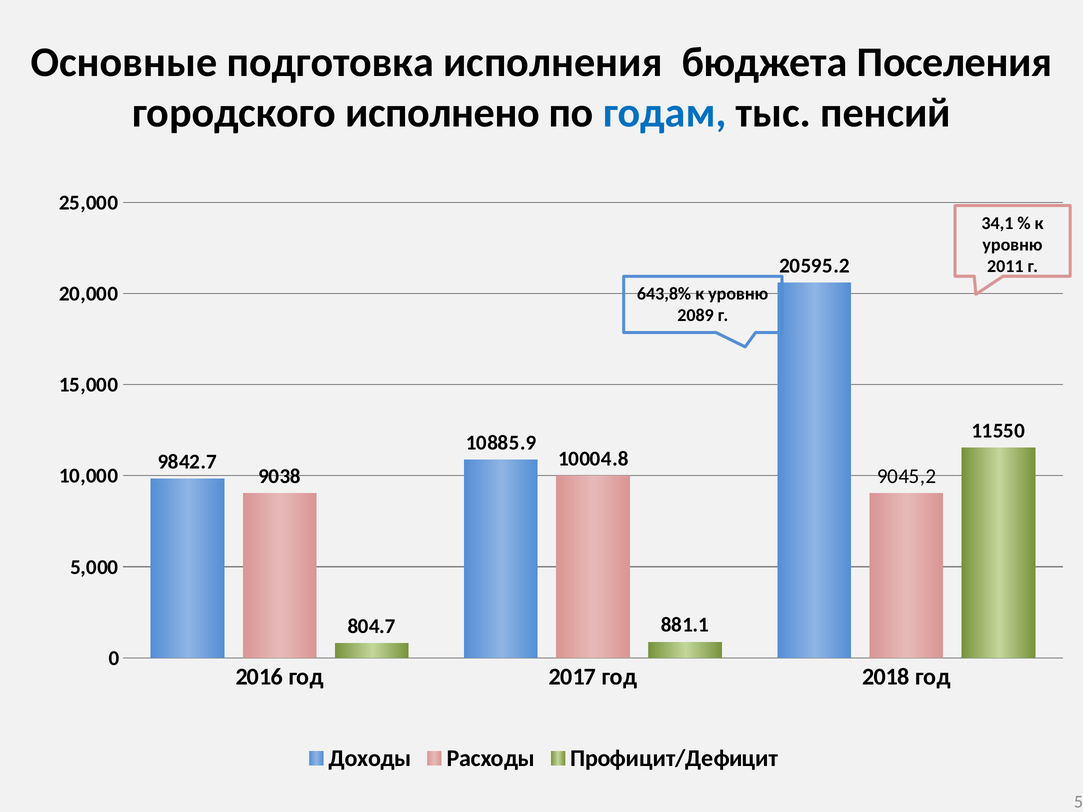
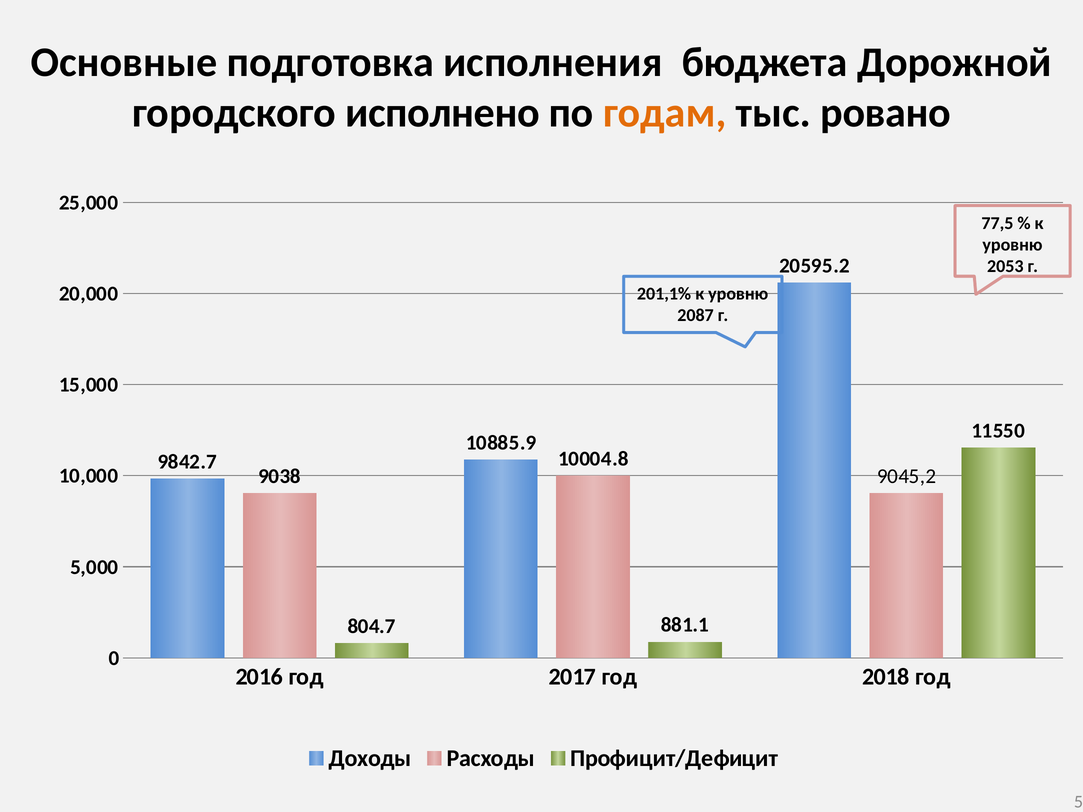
Поселения: Поселения -> Дорожной (954, 62)
годам colour: blue -> orange (665, 113)
пенсий: пенсий -> ровано (886, 113)
34,1: 34,1 -> 77,5 (997, 223)
2011: 2011 -> 2053 (1005, 266)
643,8%: 643,8% -> 201,1% (664, 294)
2089: 2089 -> 2087 (696, 316)
